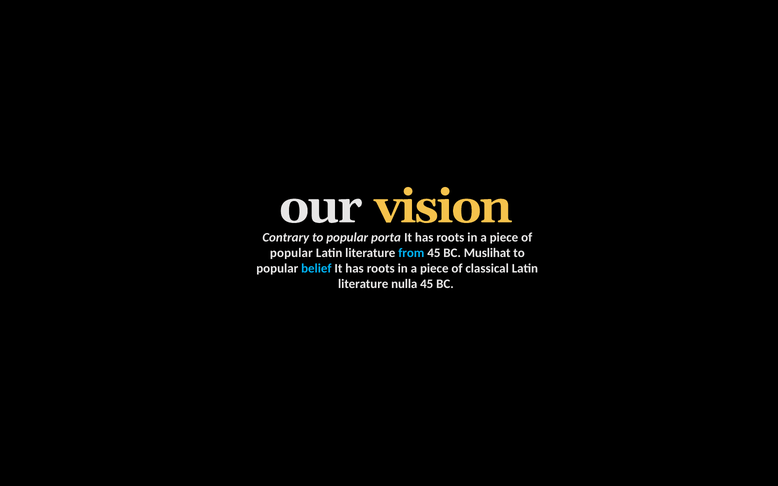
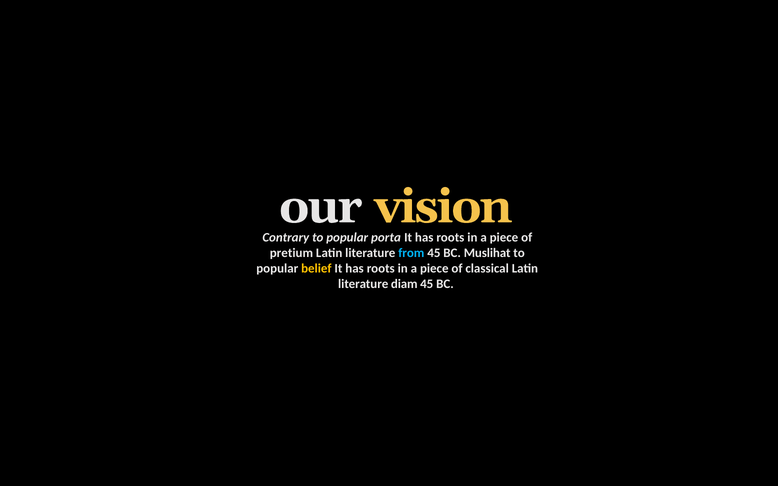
popular: popular -> pretium (291, 253)
belief colour: light blue -> yellow (316, 269)
nulla: nulla -> diam (404, 284)
